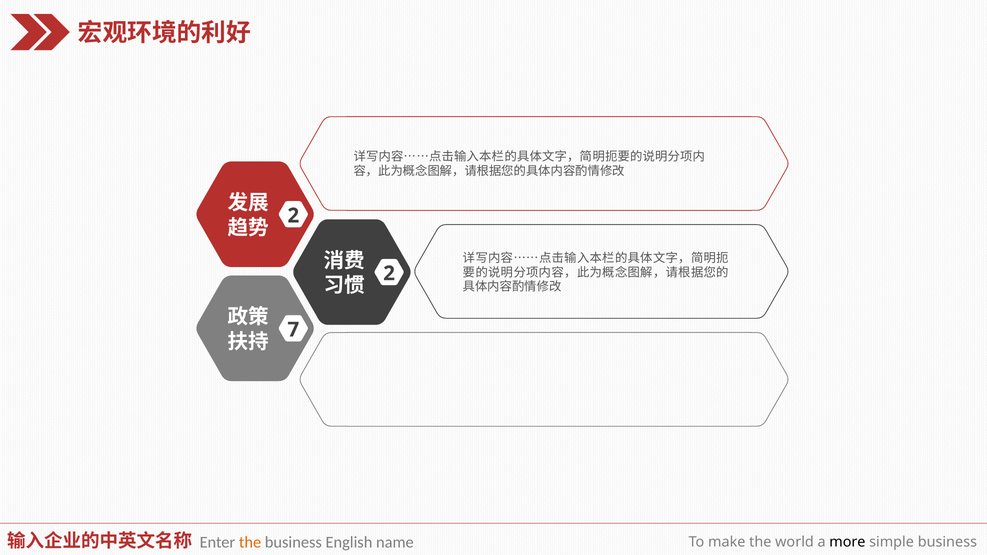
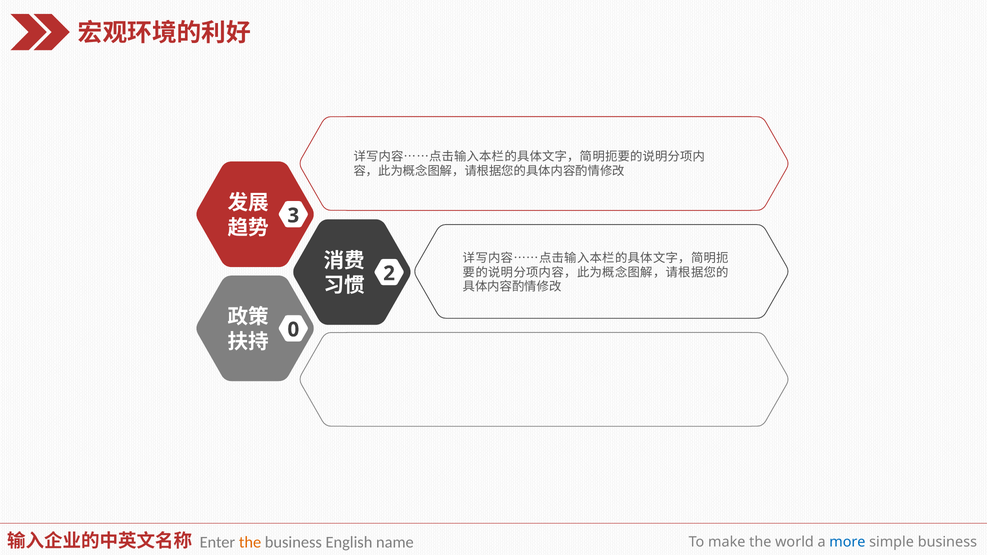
2: 2 -> 3 (293, 216)
7: 7 -> 0 (293, 330)
more colour: black -> blue (847, 542)
